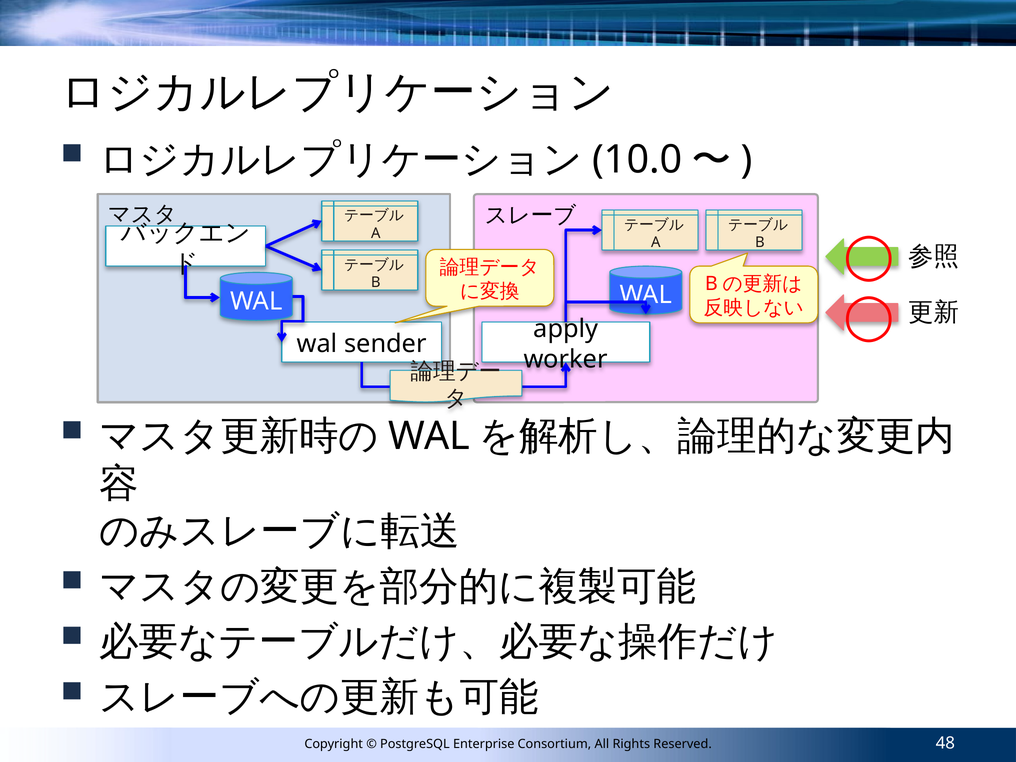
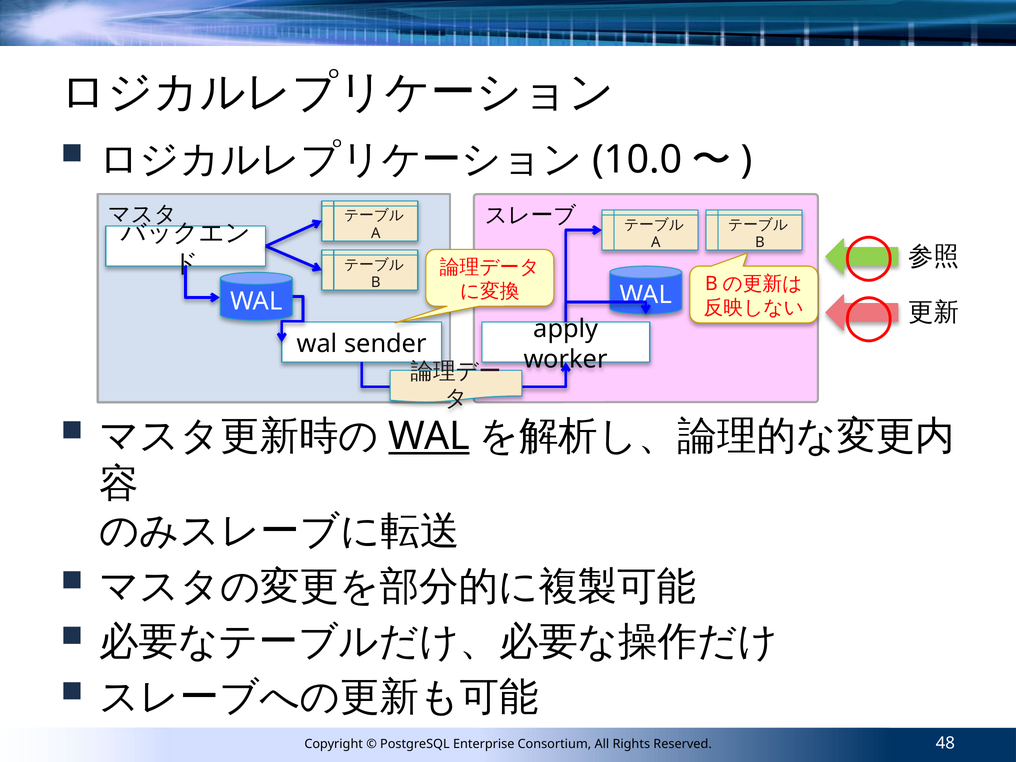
WAL underline: none -> present (429, 436)
